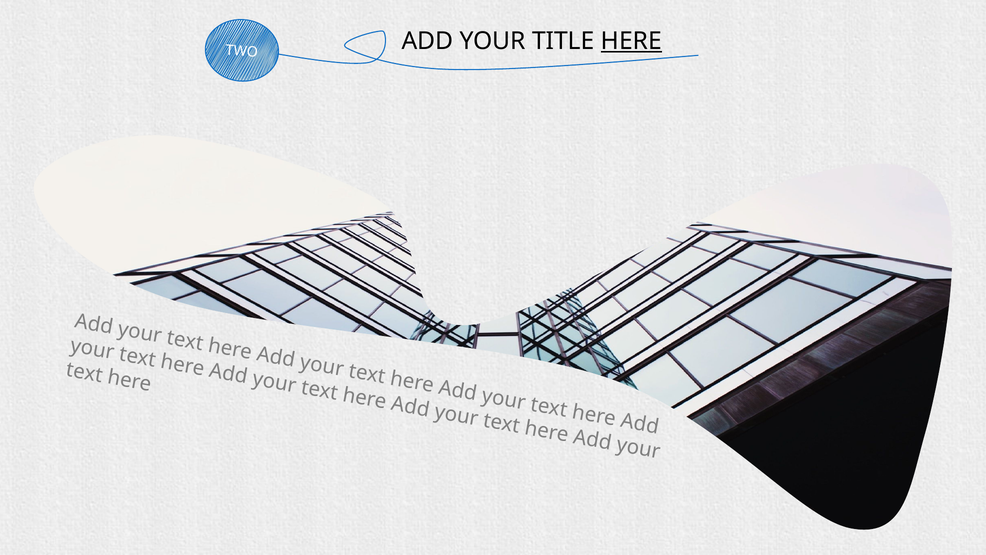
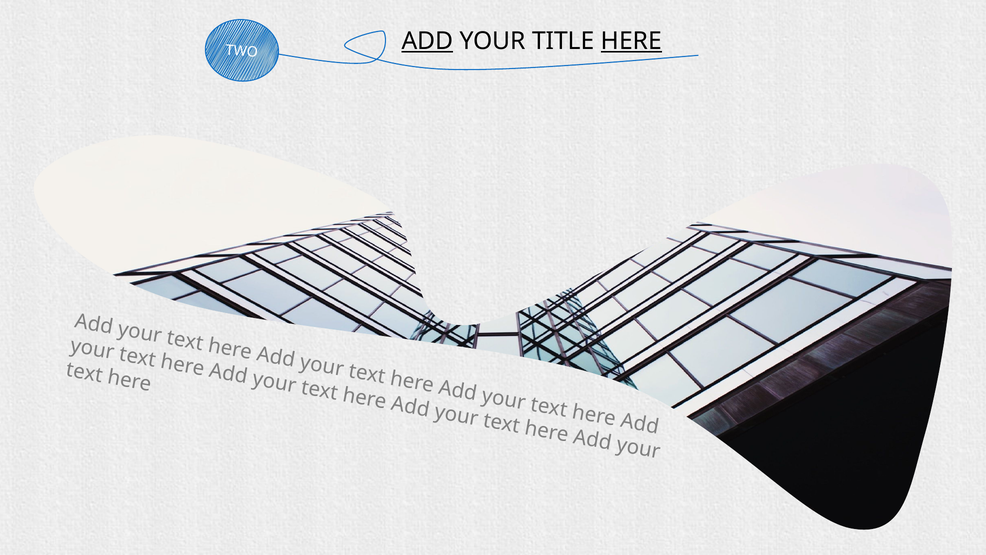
ADD underline: none -> present (427, 41)
